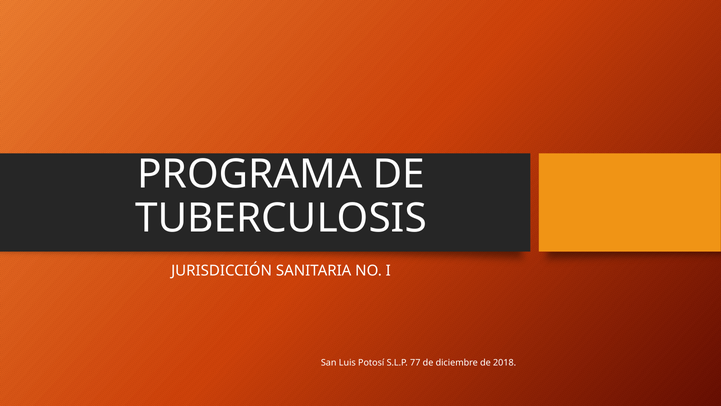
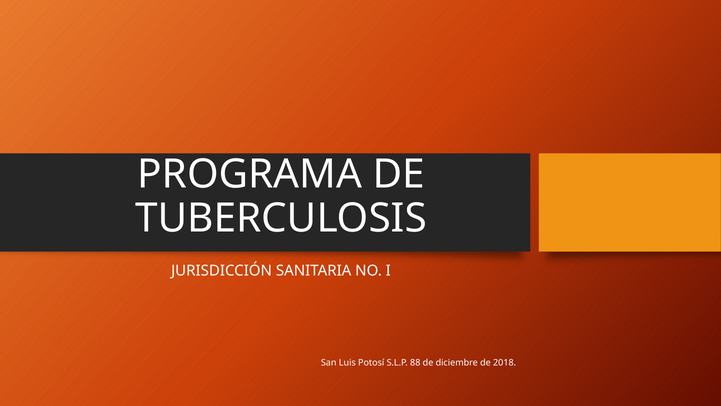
77: 77 -> 88 (415, 362)
